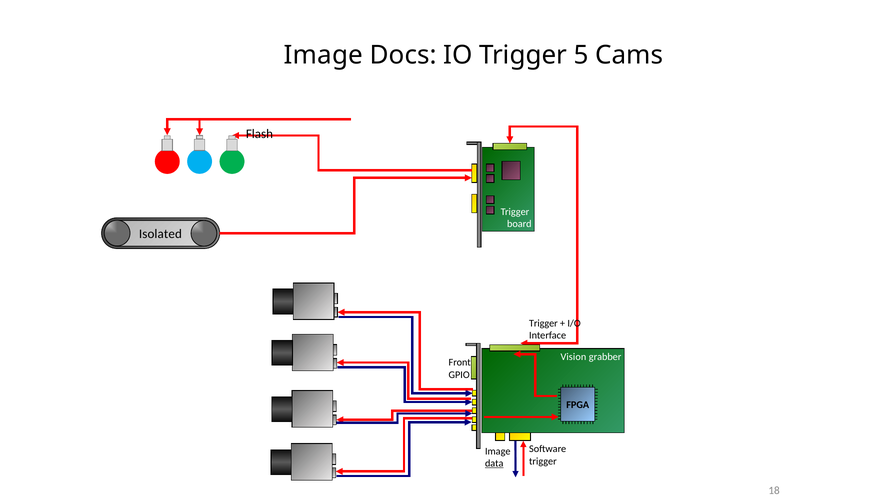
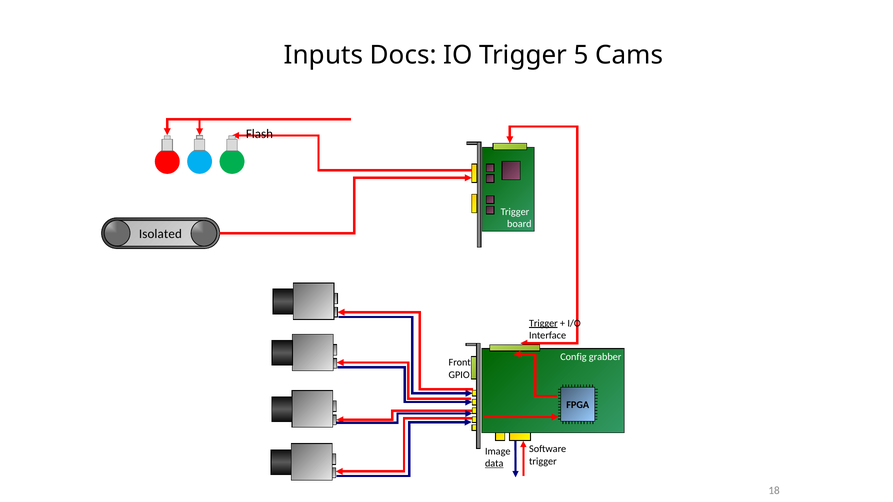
Image: Image -> Inputs (324, 55)
Trigger underline: none -> present (543, 323)
Vision: Vision -> Config (573, 357)
